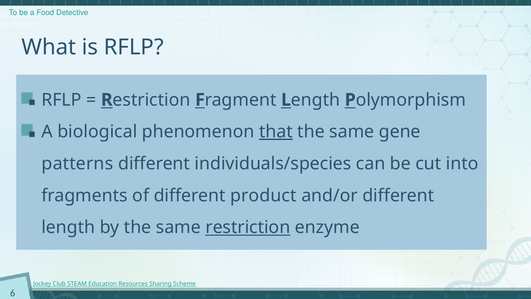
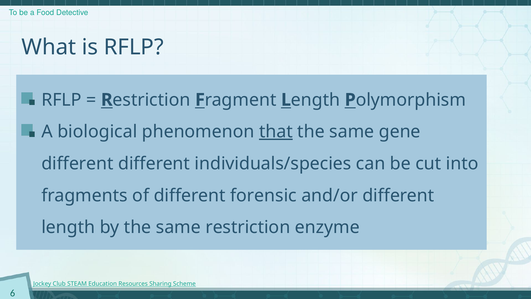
patterns: patterns -> different (78, 163)
product: product -> forensic (263, 195)
restriction underline: present -> none (248, 227)
